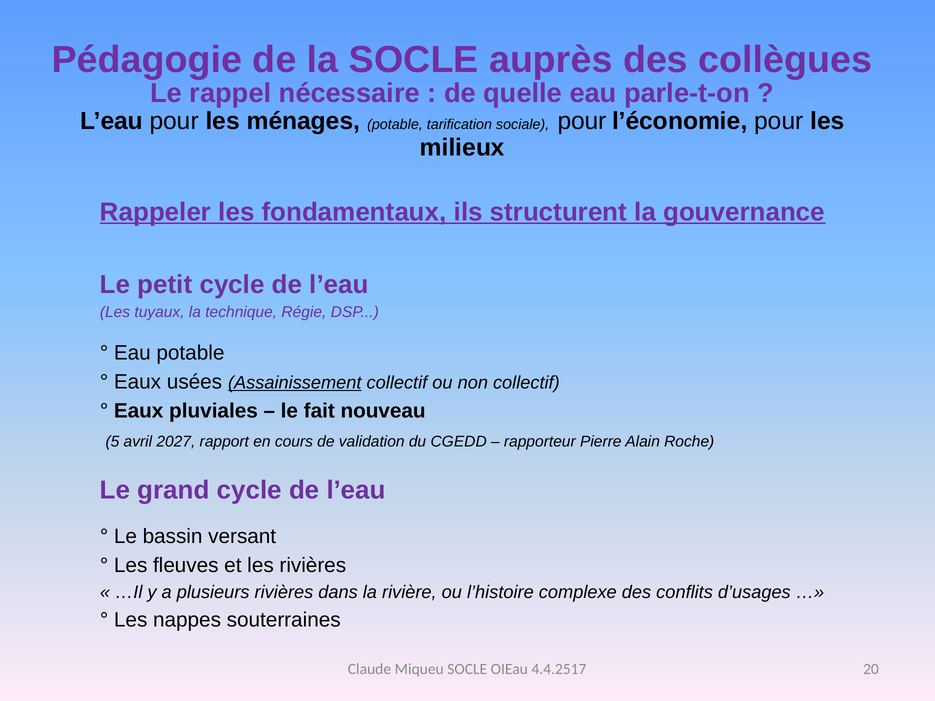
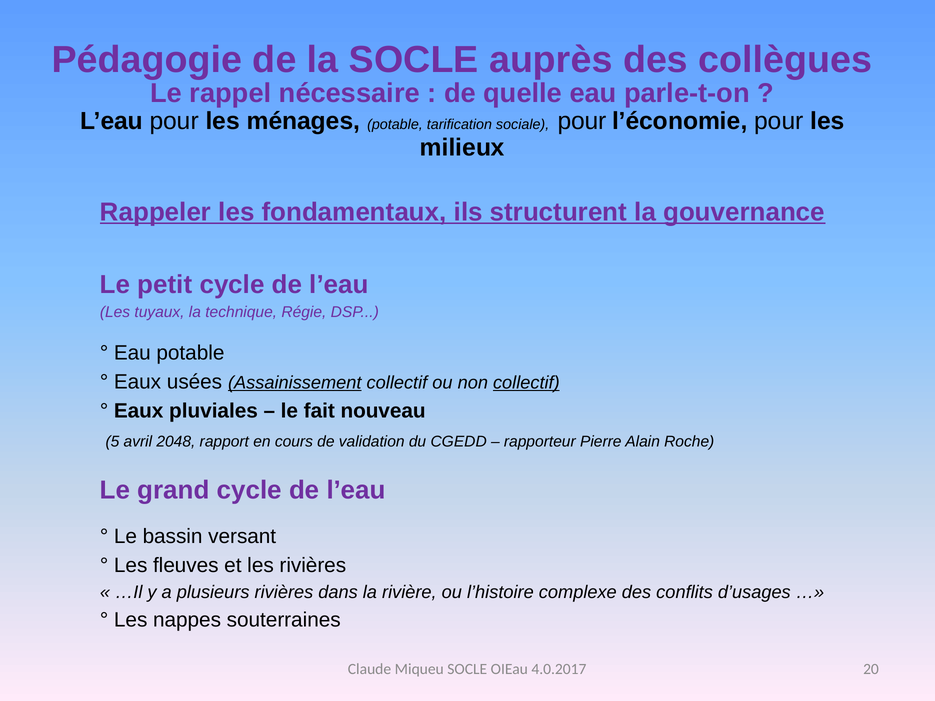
collectif underline: none -> present (526, 383)
2027: 2027 -> 2048 (176, 442)
4.4.2517: 4.4.2517 -> 4.0.2017 (559, 670)
